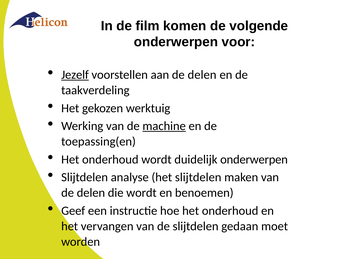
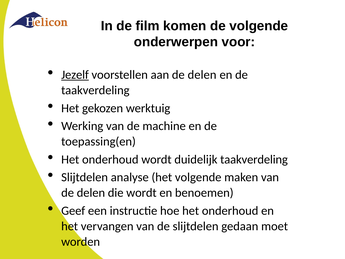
machine underline: present -> none (164, 126)
duidelijk onderwerpen: onderwerpen -> taakverdeling (254, 159)
het slijtdelen: slijtdelen -> volgende (198, 177)
